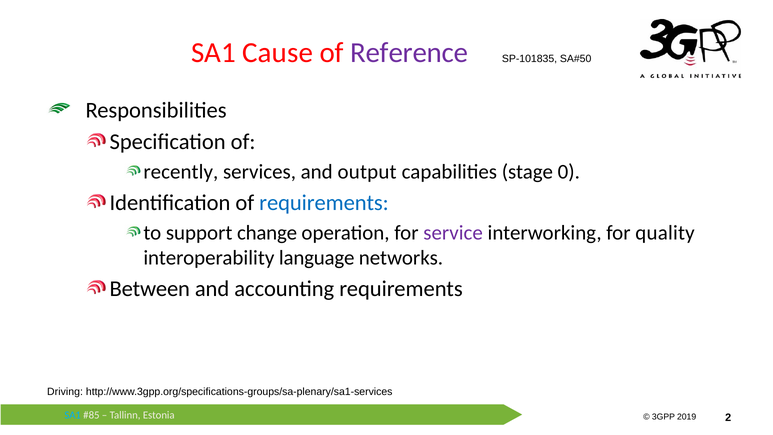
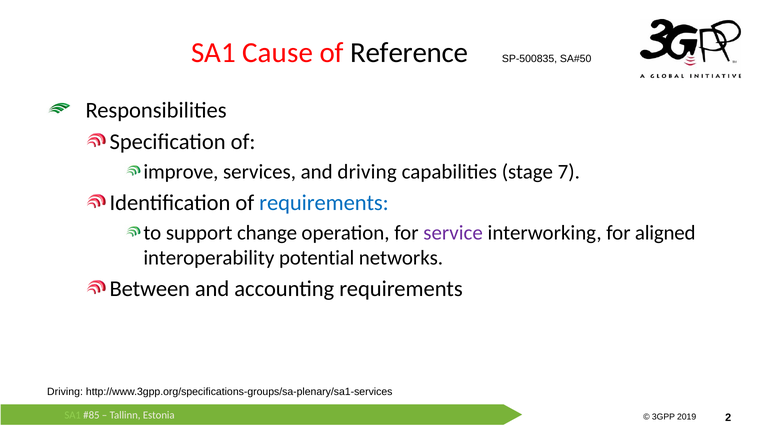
Reference colour: purple -> black (409, 53)
SP-101835: SP-101835 -> SP-500835 (530, 59)
recently: recently -> improve (181, 172)
and output: output -> driving (367, 172)
0: 0 -> 7 (569, 172)
quality: quality -> aligned (665, 233)
language: language -> potential (317, 258)
SA1 colour: light blue -> light green (73, 415)
